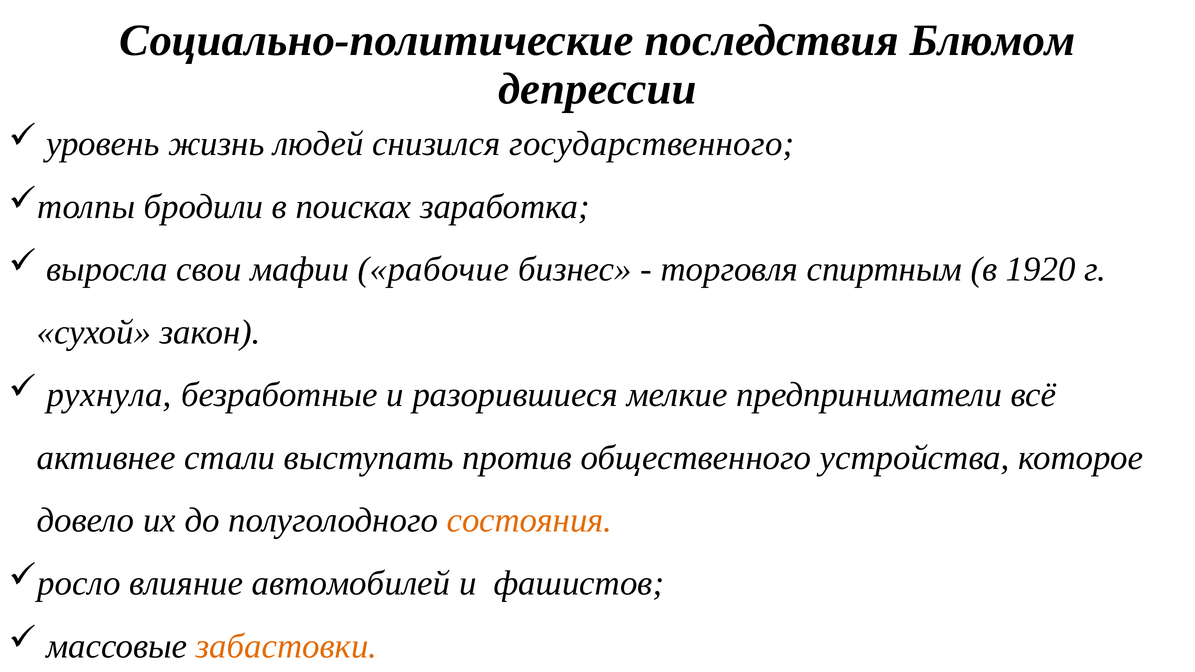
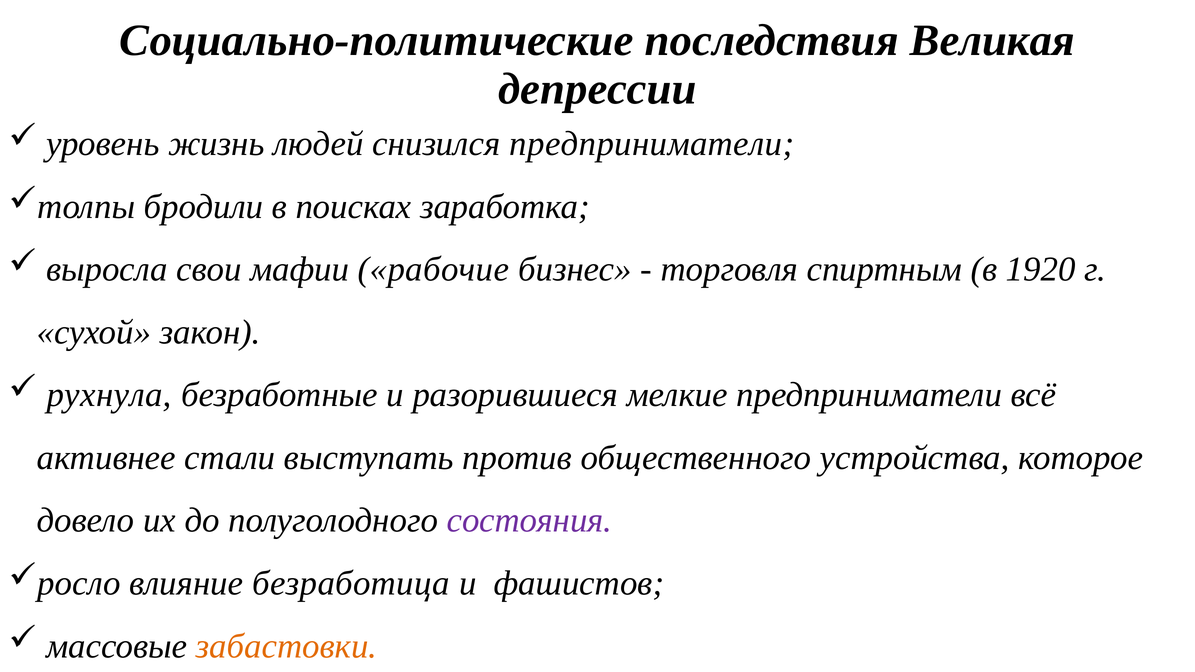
Блюмом: Блюмом -> Великая (992, 40)
снизился государственного: государственного -> предприниматели (652, 144)
состояния colour: orange -> purple (529, 521)
автомобилей: автомобилей -> безработица (351, 583)
